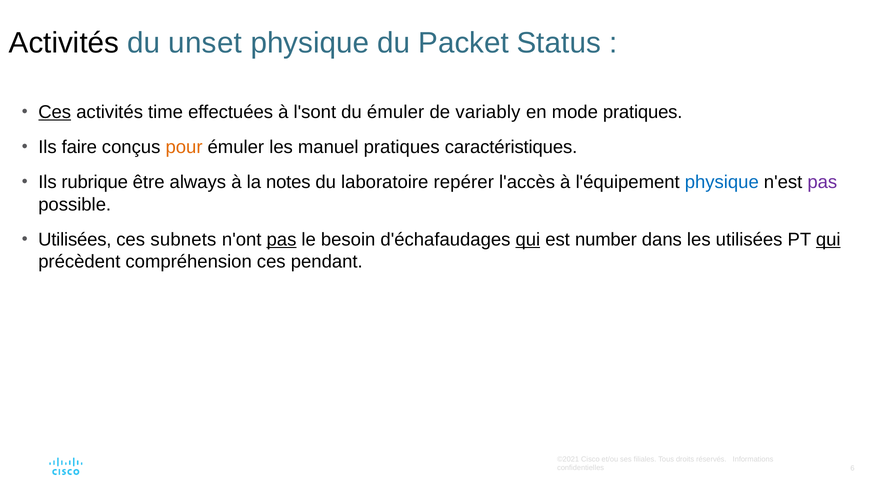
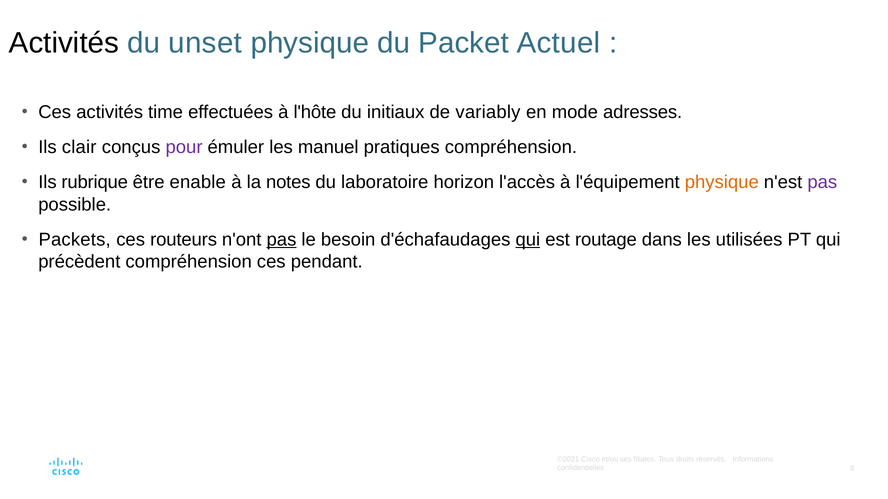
Status: Status -> Actuel (559, 43)
Ces underline: present -> none (55, 112)
l'sont: l'sont -> l'hôte (315, 112)
du émuler: émuler -> initiaux (396, 112)
mode pratiques: pratiques -> adresses (643, 112)
faire: faire -> clair (79, 147)
pour colour: orange -> purple (184, 147)
pratiques caractéristiques: caractéristiques -> compréhension (511, 147)
always: always -> enable (198, 183)
repérer: repérer -> horizon (464, 183)
physique colour: blue -> orange (722, 183)
Utilisées: Utilisées -> Packets (75, 240)
subnets: subnets -> routeurs (184, 240)
number: number -> routage (606, 240)
qui underline: present -> none (828, 240)
